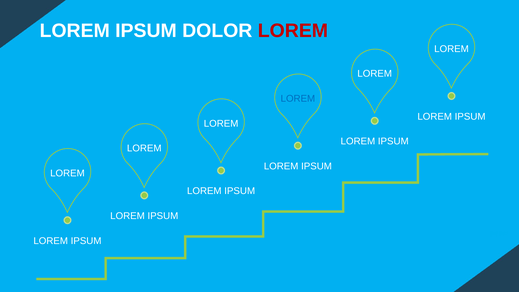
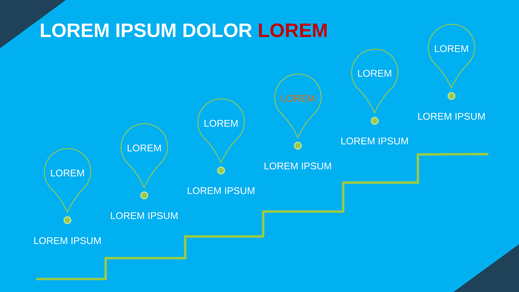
LOREM colour: blue -> orange (298, 99)
